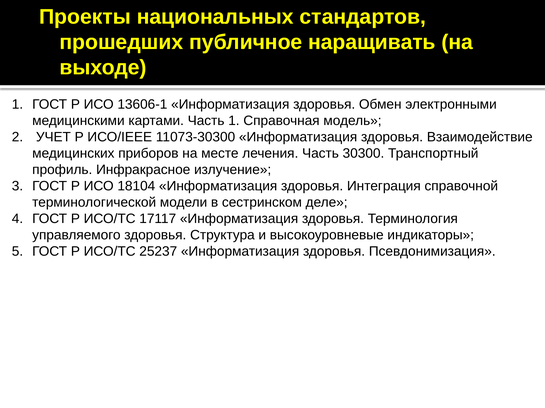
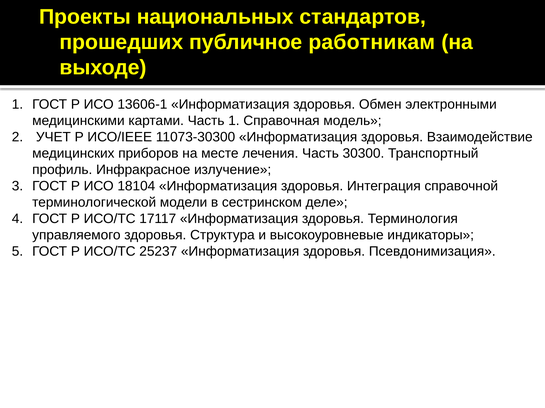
наращивать: наращивать -> работникам (372, 42)
